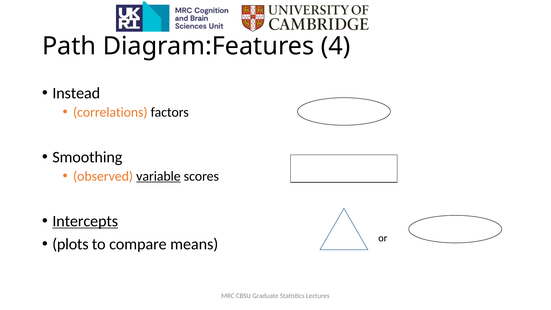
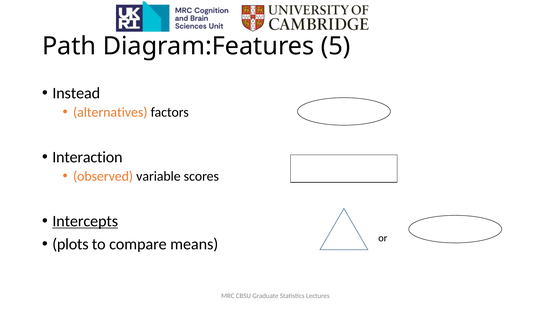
4: 4 -> 5 (336, 46)
correlations: correlations -> alternatives (110, 112)
Smoothing: Smoothing -> Interaction (87, 157)
variable underline: present -> none (158, 176)
